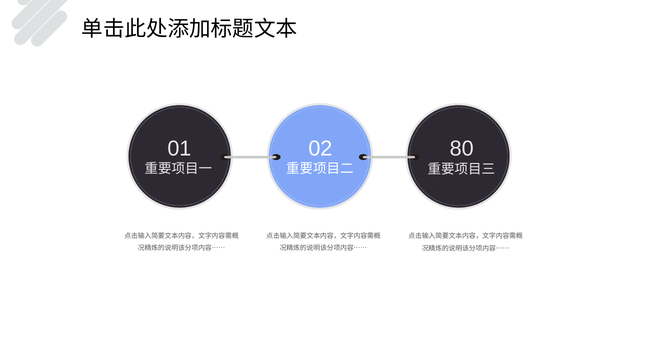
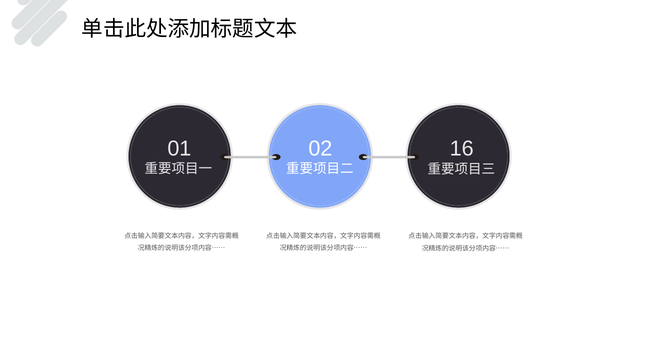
80: 80 -> 16 (462, 148)
